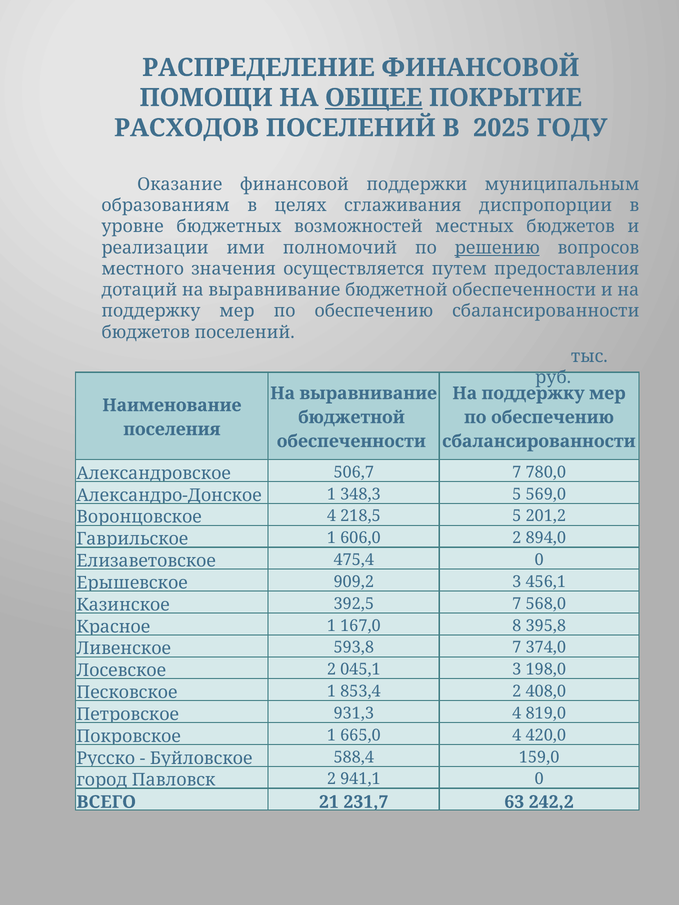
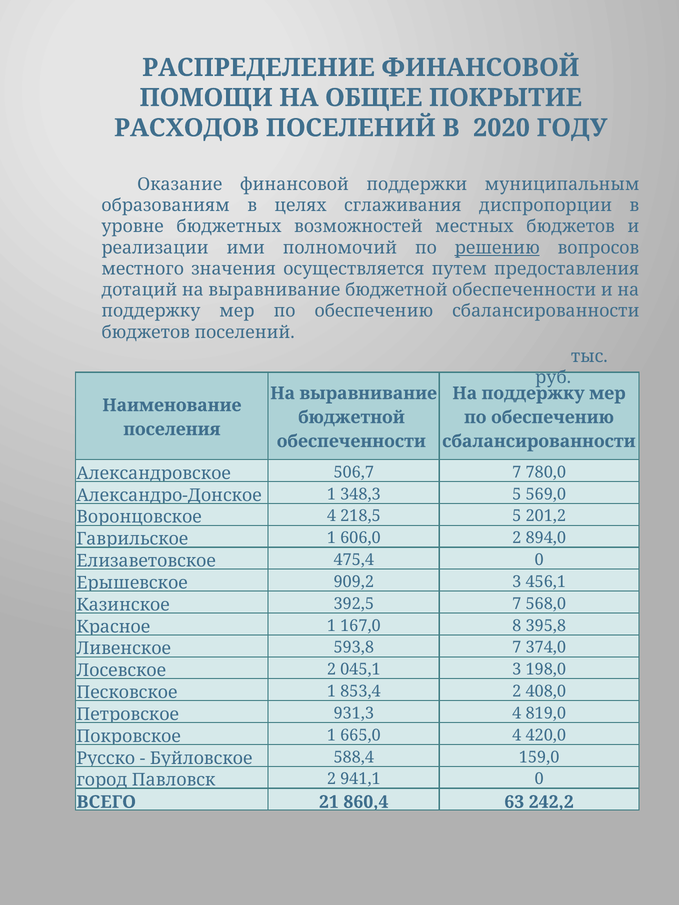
ОБЩЕЕ underline: present -> none (374, 98)
2025: 2025 -> 2020 (501, 128)
231,7: 231,7 -> 860,4 (366, 802)
